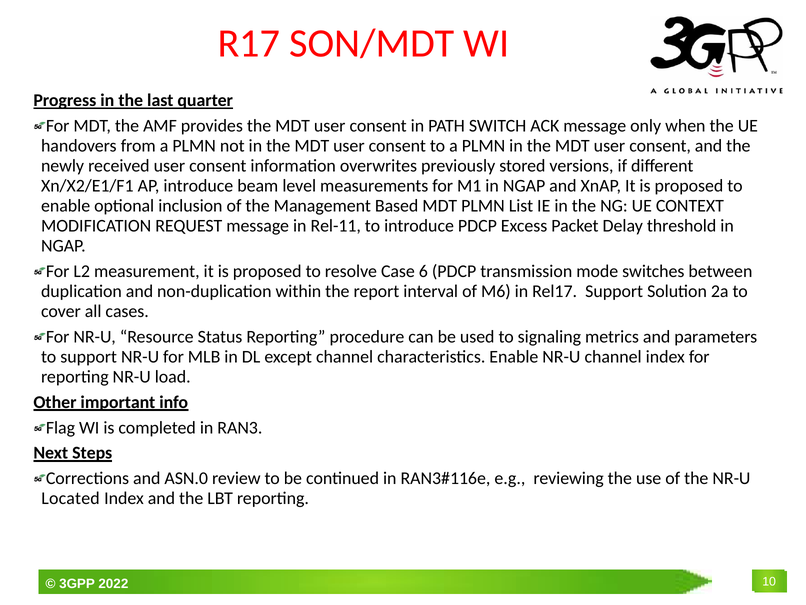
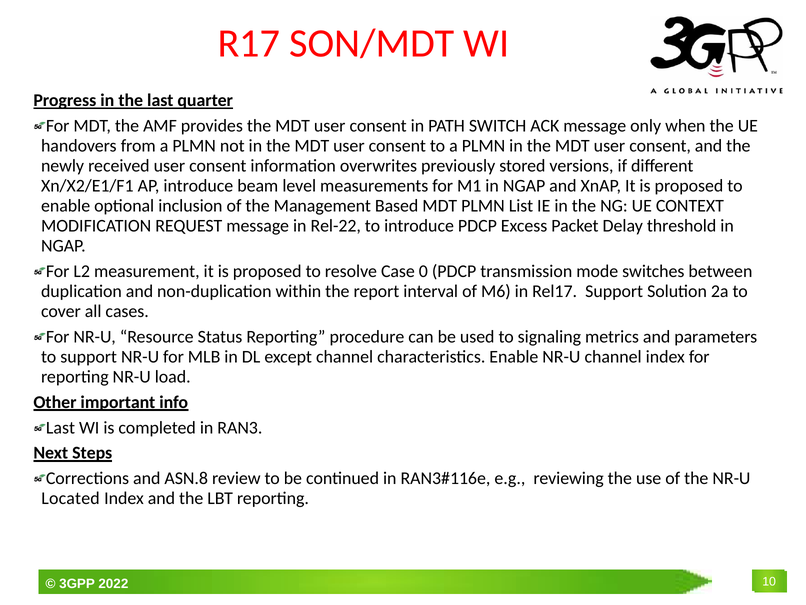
Rel-11: Rel-11 -> Rel-22 (336, 226)
6: 6 -> 0 (423, 271)
Flag: Flag -> Last (60, 427)
ASN.0: ASN.0 -> ASN.8 (186, 478)
